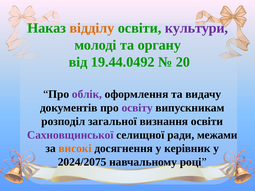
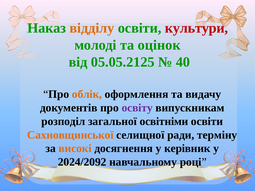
культури colour: purple -> red (197, 28)
органу: органу -> оцінок (159, 45)
19.44.0492: 19.44.0492 -> 05.05.2125 (123, 62)
20: 20 -> 40 (183, 62)
облік colour: purple -> orange (87, 94)
визнання: визнання -> освітніми (164, 121)
Сахновщинської colour: purple -> orange (70, 135)
межами: межами -> терміну (217, 135)
2024/2075: 2024/2075 -> 2024/2092 (82, 162)
